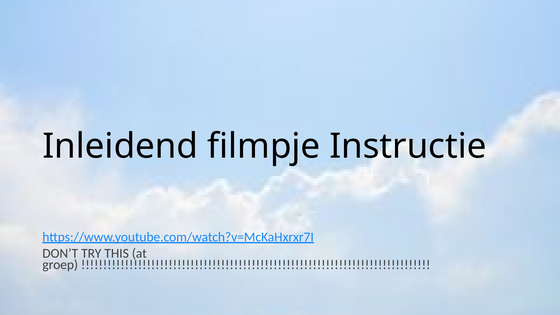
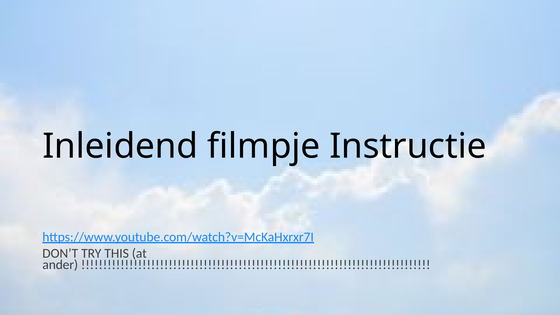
groep: groep -> ander (60, 265)
